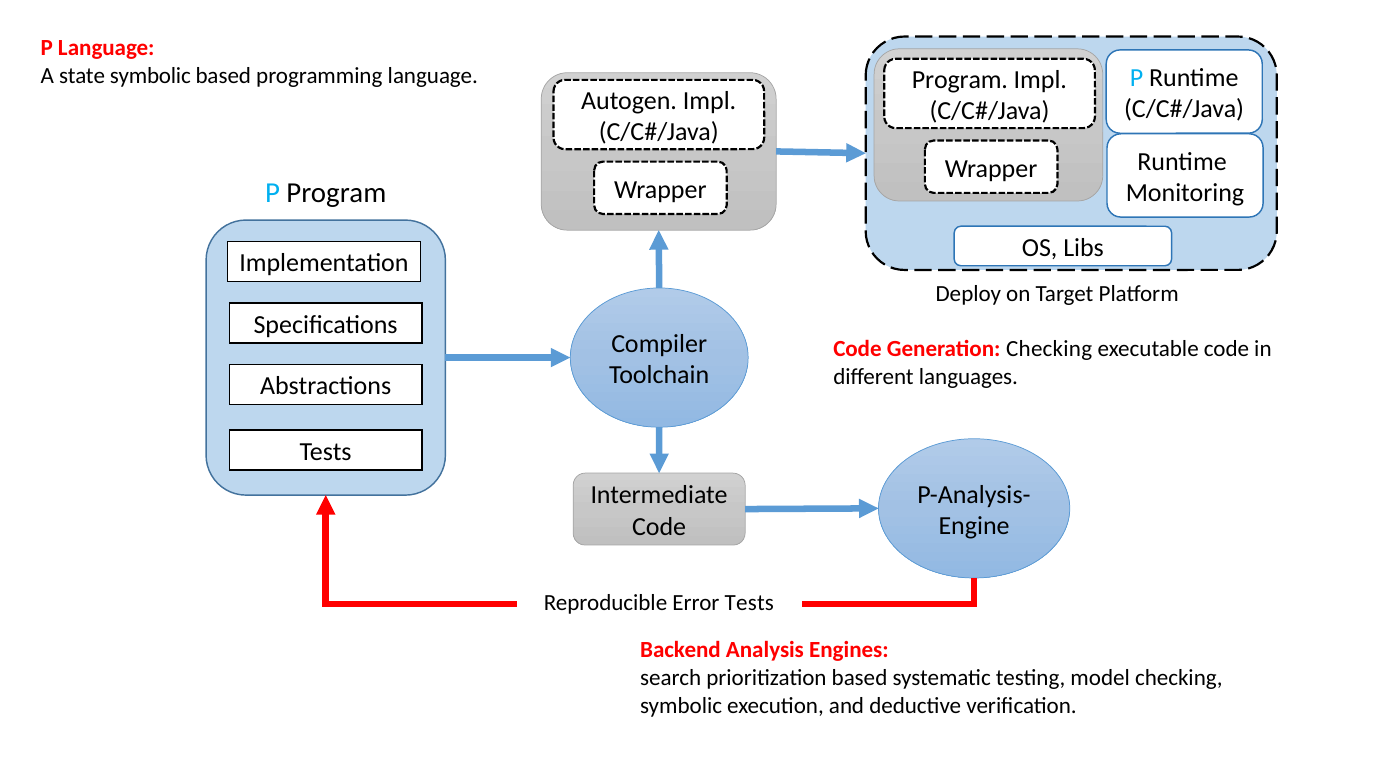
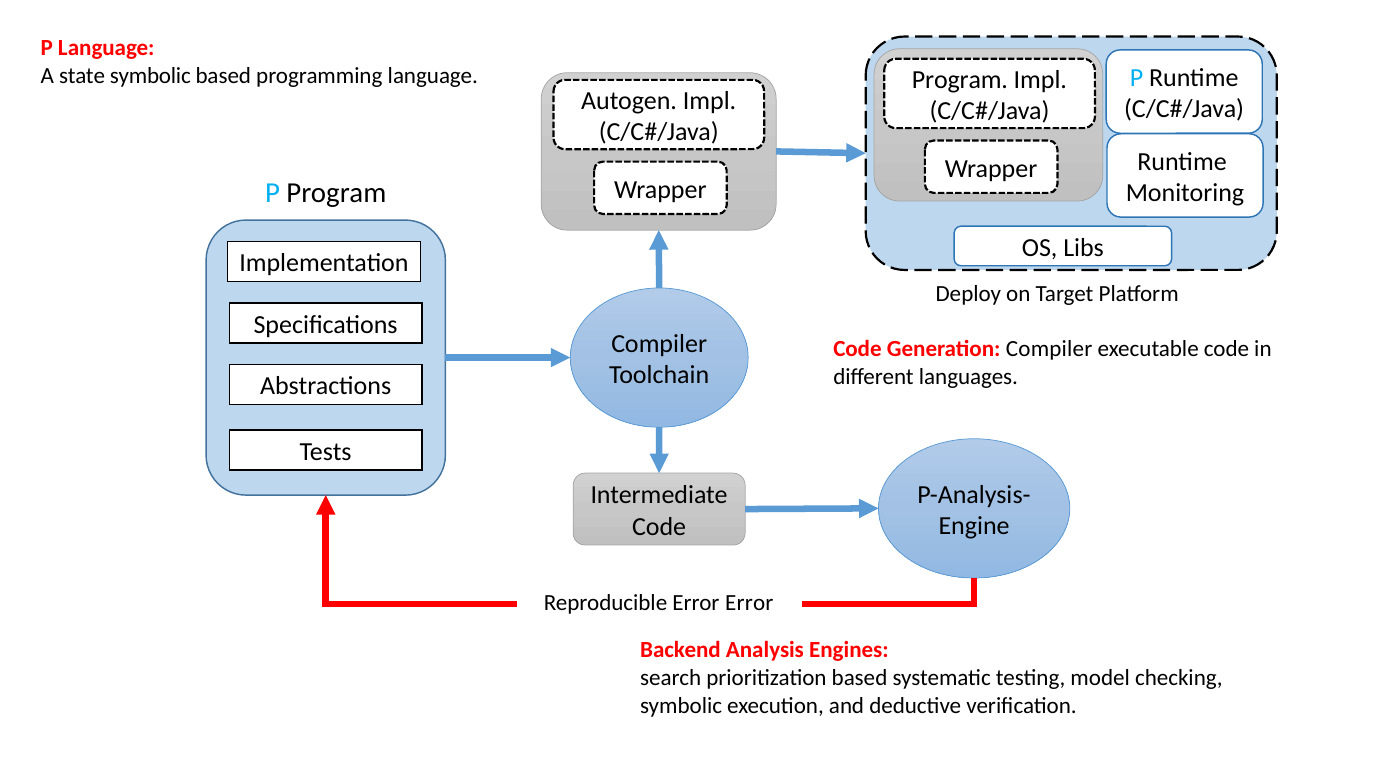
Generation Checking: Checking -> Compiler (1049, 349)
Error Tests: Tests -> Error (749, 602)
